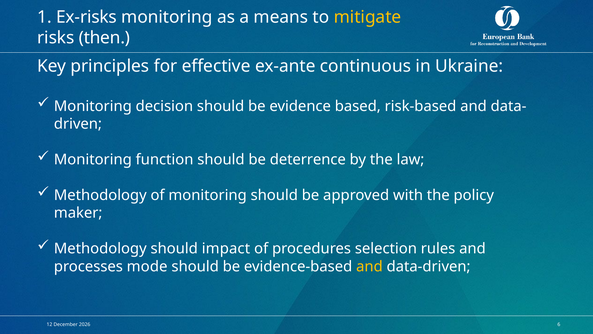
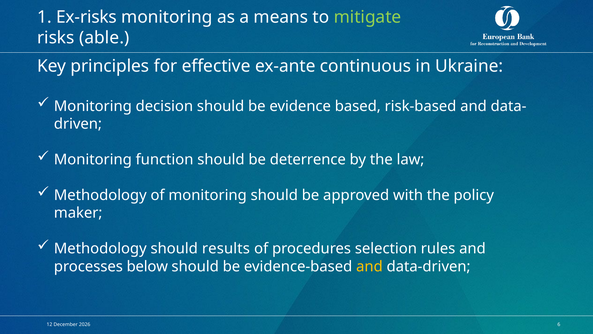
mitigate colour: yellow -> light green (368, 17)
then: then -> able (104, 38)
impact: impact -> results (226, 248)
mode: mode -> below (147, 266)
